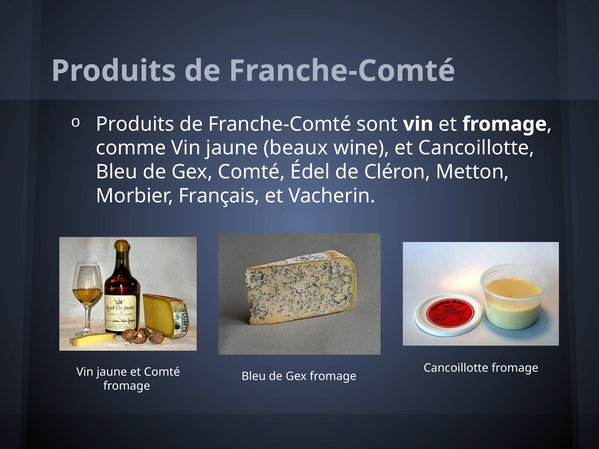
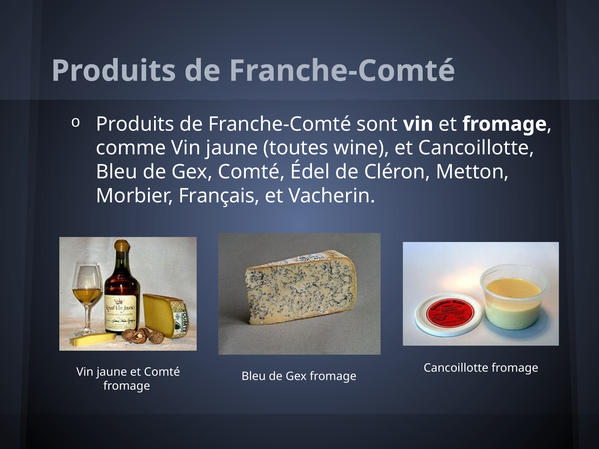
beaux: beaux -> toutes (296, 148)
